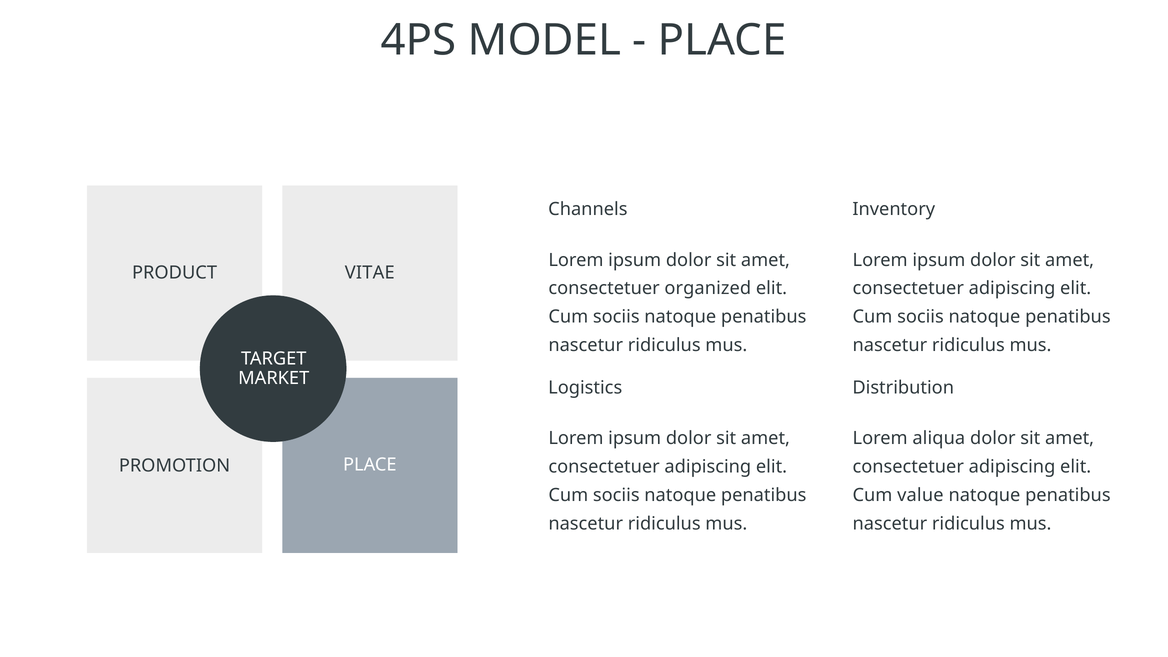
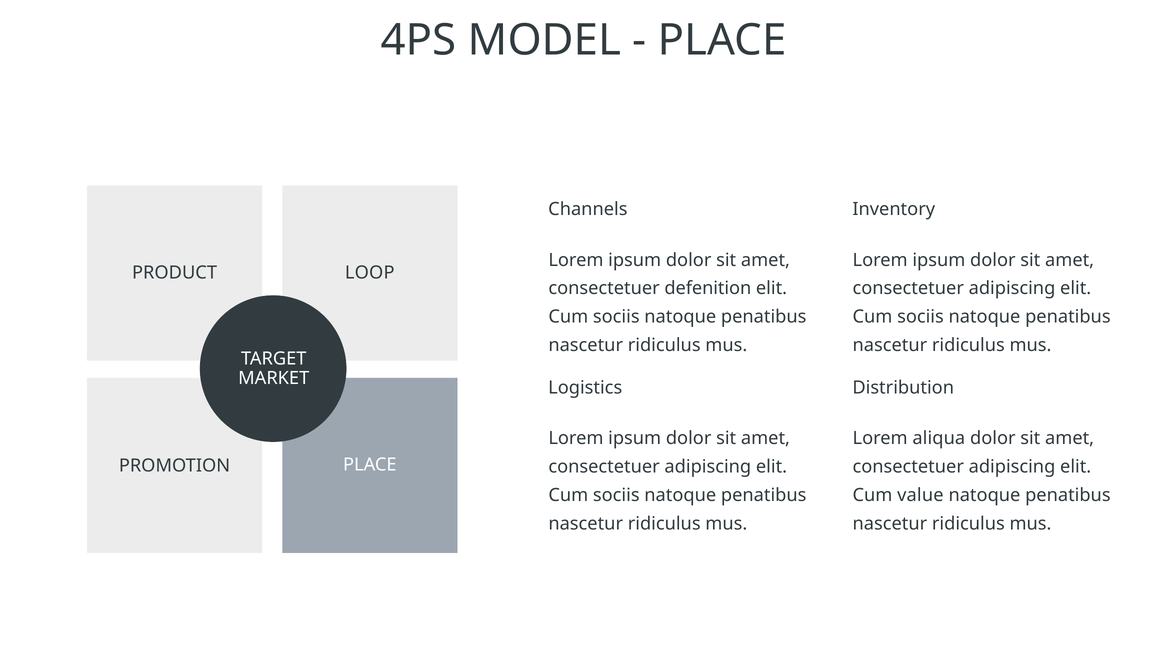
VITAE: VITAE -> LOOP (370, 273)
organized: organized -> defenition (708, 288)
